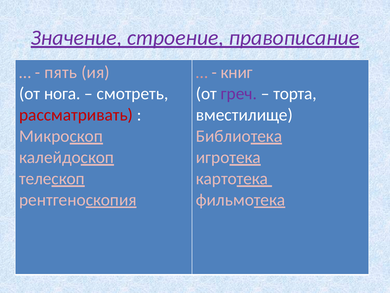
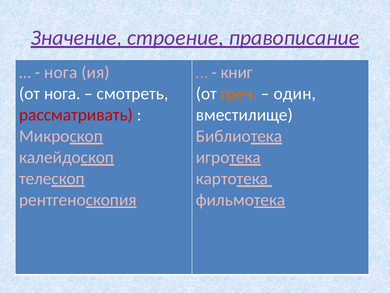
пять: пять -> нога (61, 72)
греч colour: purple -> orange (239, 94)
торта: торта -> один (295, 94)
